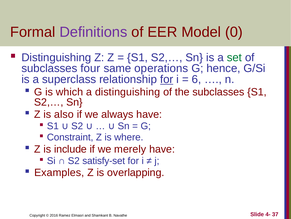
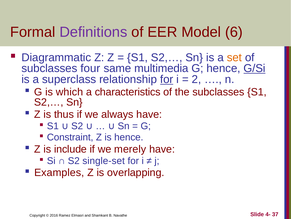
0: 0 -> 6 (234, 32)
Distinguishing: Distinguishing -> Diagrammatic (56, 57)
set colour: green -> orange (234, 57)
operations: operations -> multimedia (161, 68)
G/Si underline: none -> present (255, 68)
6: 6 -> 2 (196, 79)
a distinguishing: distinguishing -> characteristics (128, 92)
also: also -> thus (64, 114)
is where: where -> hence (129, 137)
satisfy-set: satisfy-set -> single-set (104, 160)
